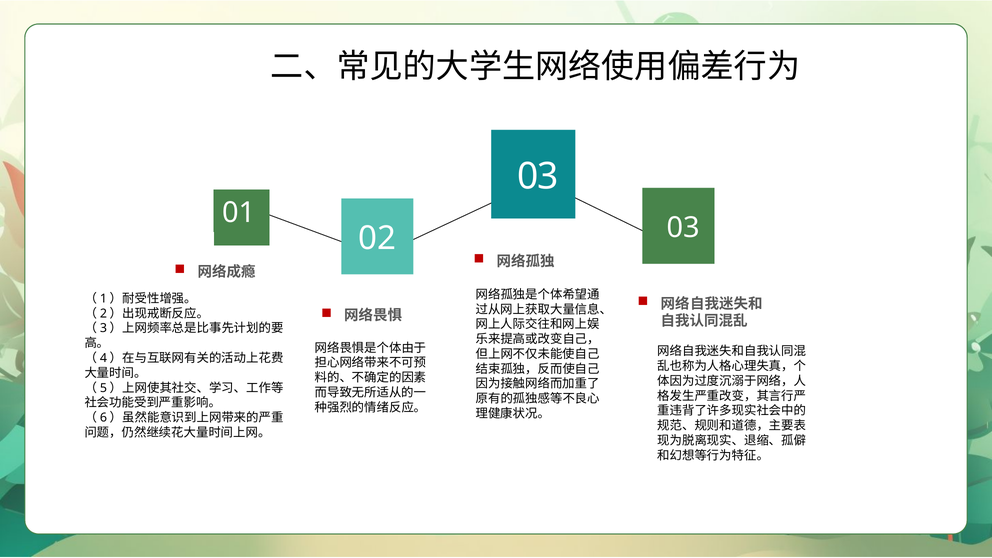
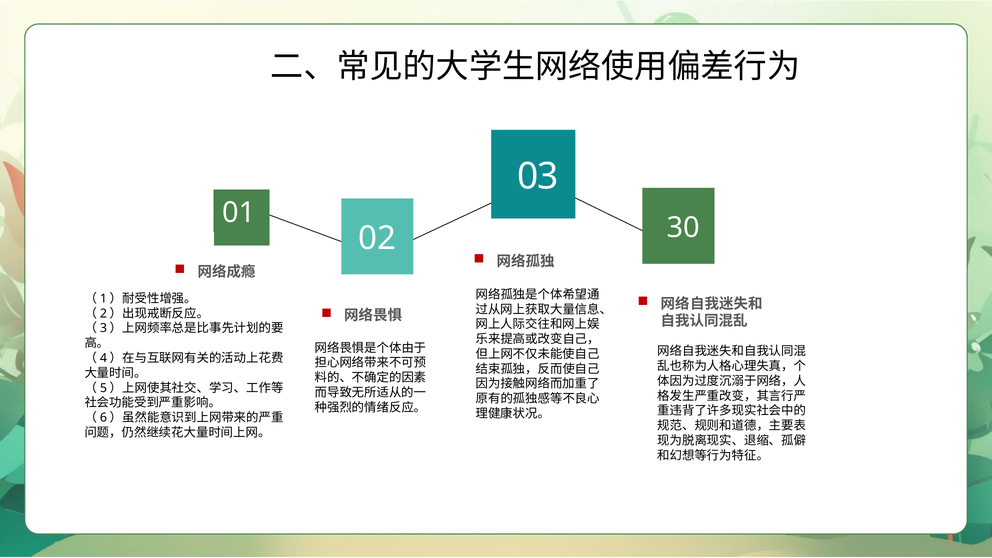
02 03: 03 -> 30 (683, 228)
